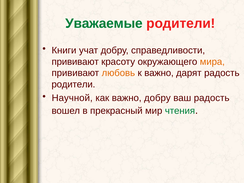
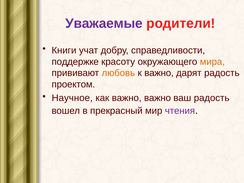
Уважаемые colour: green -> purple (104, 24)
прививают: прививают -> поддержке (75, 62)
родители: родители -> проектом (73, 84)
Научной: Научной -> Научное (72, 98)
важно добру: добру -> важно (157, 98)
чтения colour: green -> purple (180, 111)
